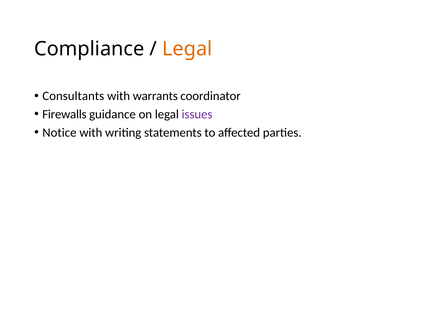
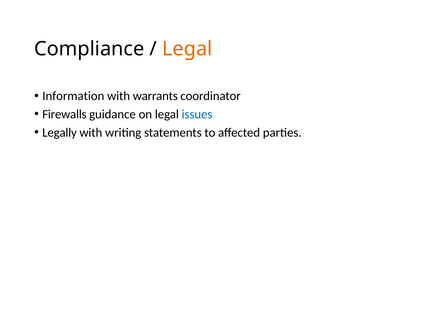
Consultants: Consultants -> Information (73, 96)
issues colour: purple -> blue (197, 114)
Notice: Notice -> Legally (60, 132)
